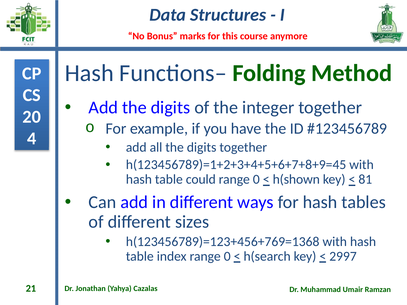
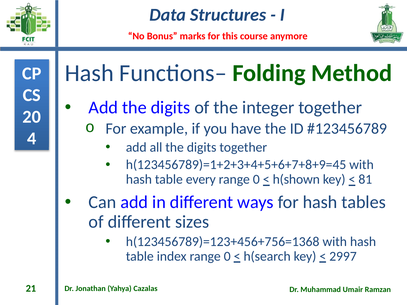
could: could -> every (201, 180)
h(123456789)=123+456+769=1368: h(123456789)=123+456+769=1368 -> h(123456789)=123+456+756=1368 (223, 242)
